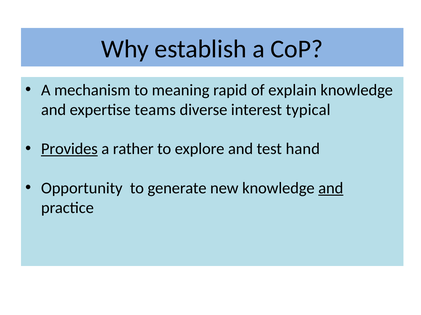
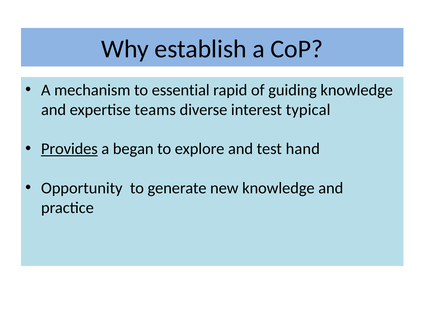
meaning: meaning -> essential (181, 90)
explain: explain -> guiding (293, 90)
rather: rather -> began (133, 149)
and underline: present -> none (331, 189)
